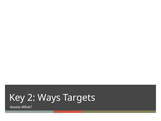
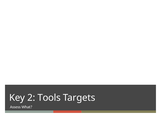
Ways: Ways -> Tools (49, 97)
